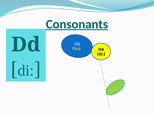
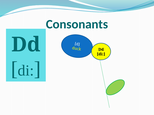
Consonants underline: present -> none (77, 24)
